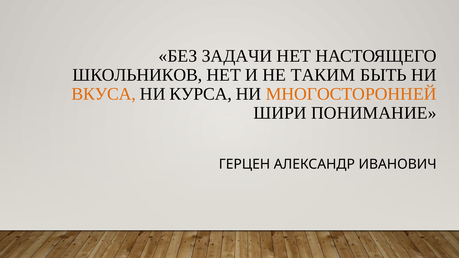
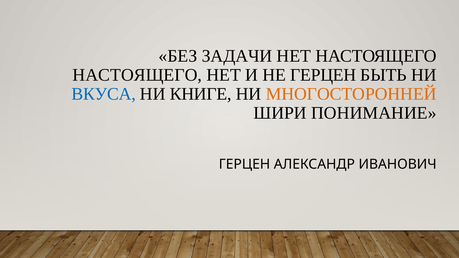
ШКОЛЬНИКОВ: ШКОЛЬНИКОВ -> НАСТОЯЩЕГО (137, 75)
НЕ ТАКИМ: ТАКИМ -> ГЕРЦЕН (323, 75)
ВКУСА colour: orange -> blue (104, 94)
КУРСА: КУРСА -> КНИГЕ (201, 94)
